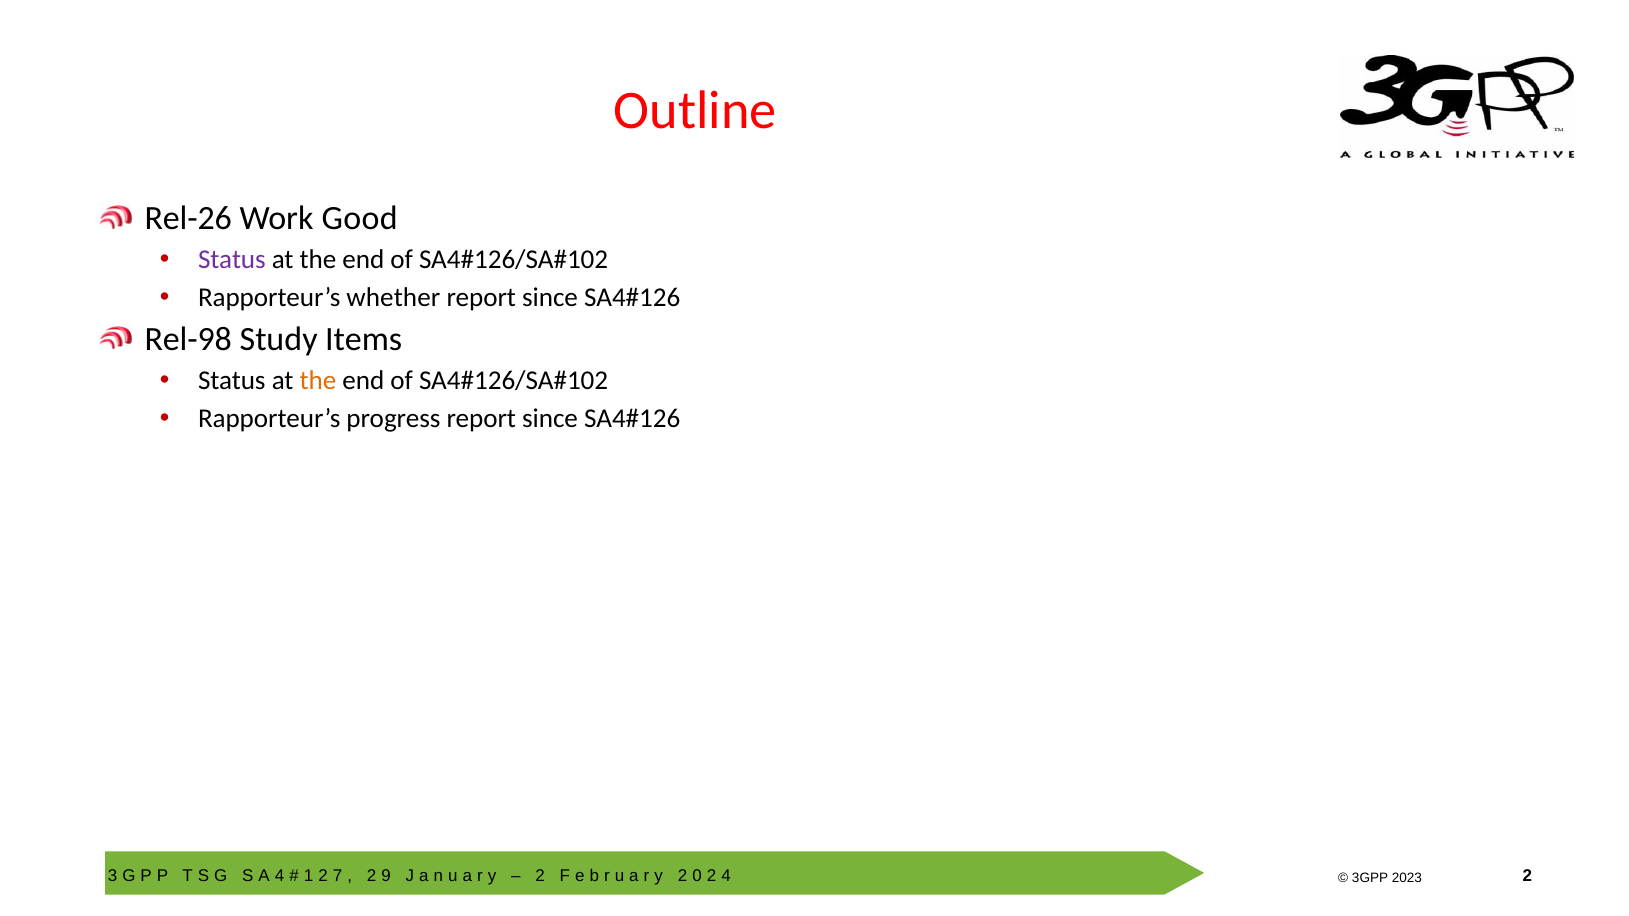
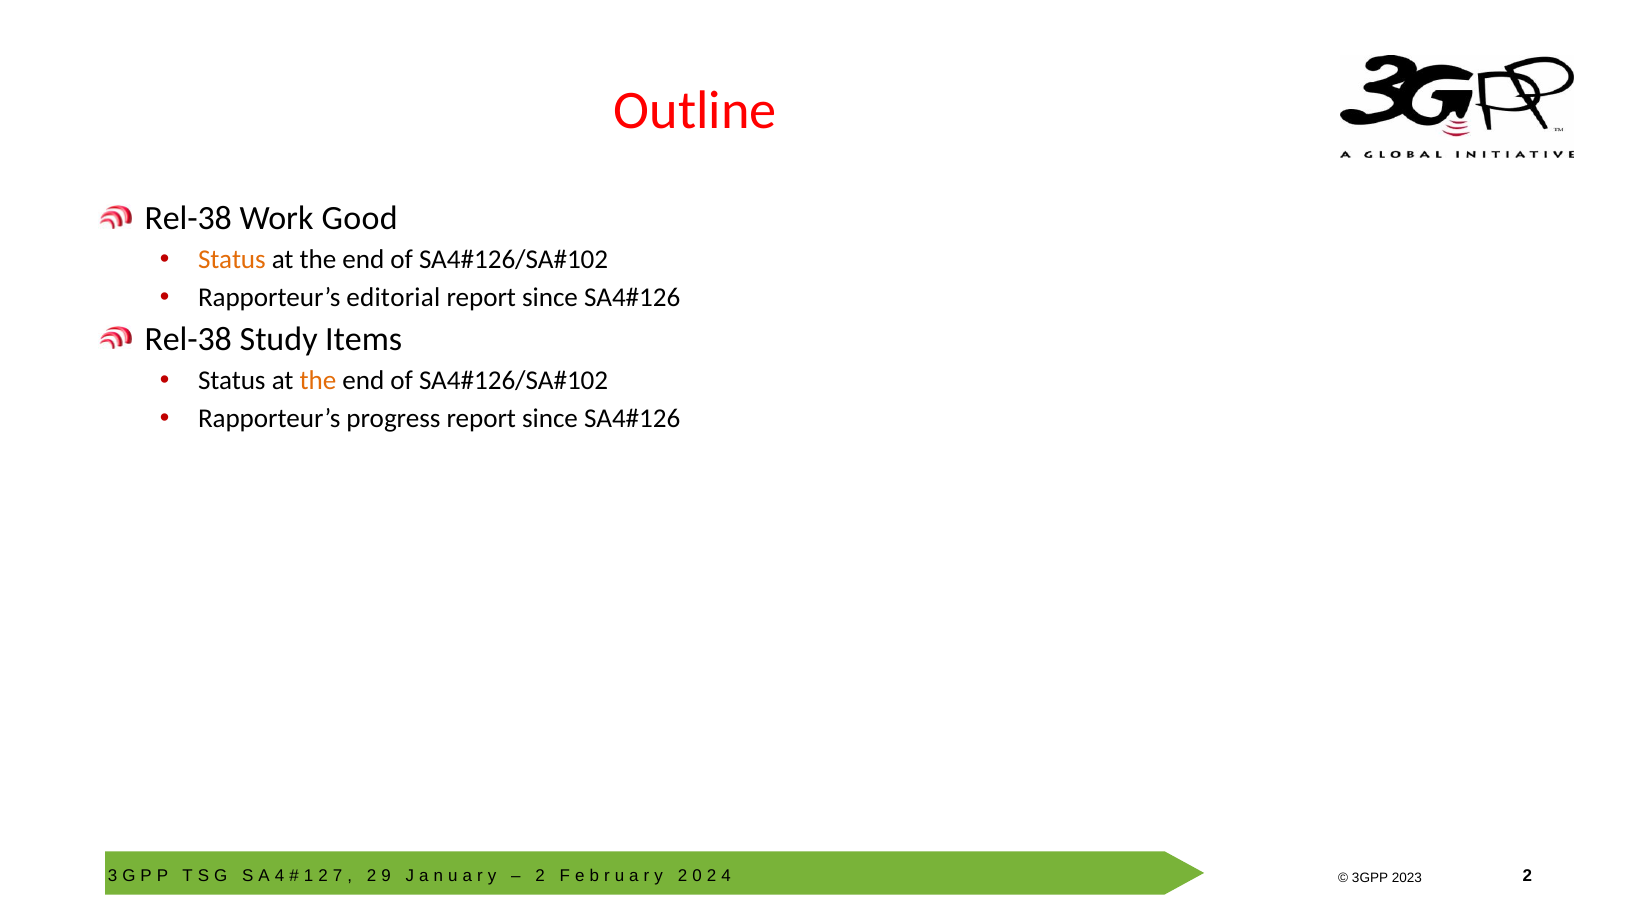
Rel-26: Rel-26 -> Rel-38 (188, 219)
Status colour: purple -> orange (232, 260)
whether: whether -> editorial (393, 298)
Rel-98: Rel-98 -> Rel-38 (188, 339)
